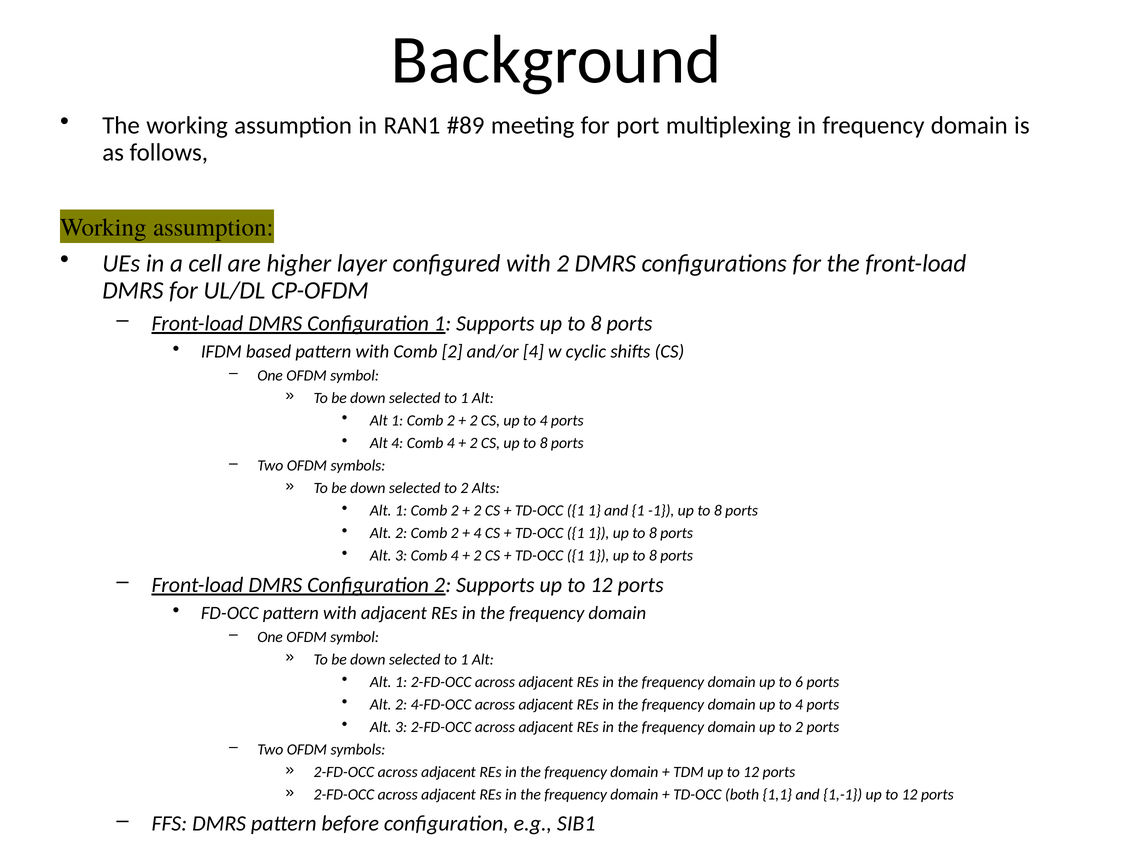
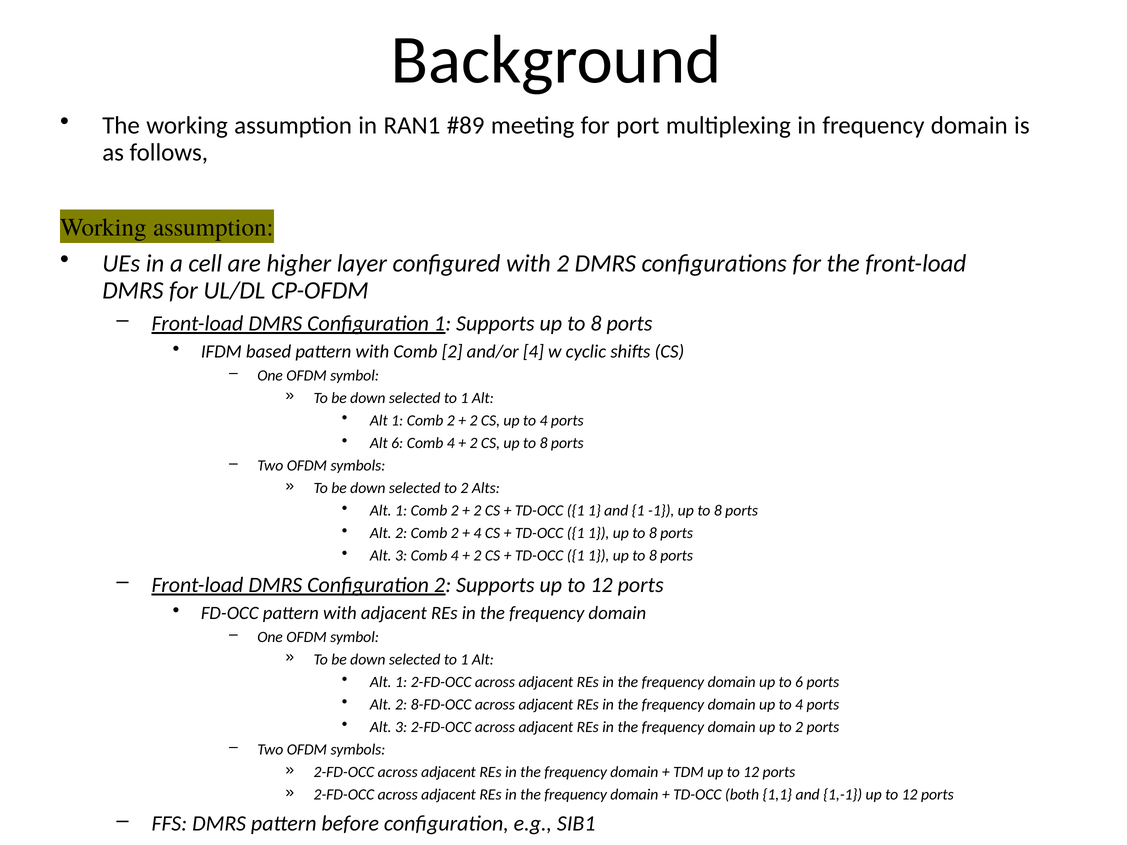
Alt 4: 4 -> 6 (397, 443)
4-FD-OCC: 4-FD-OCC -> 8-FD-OCC (441, 705)
